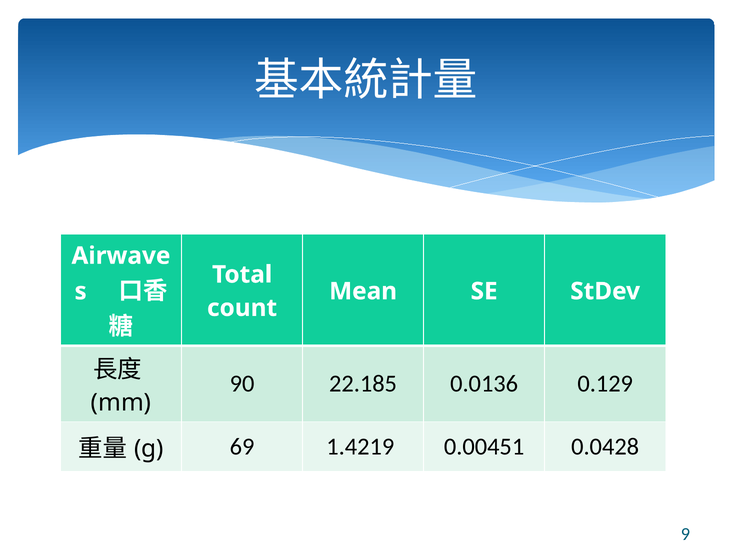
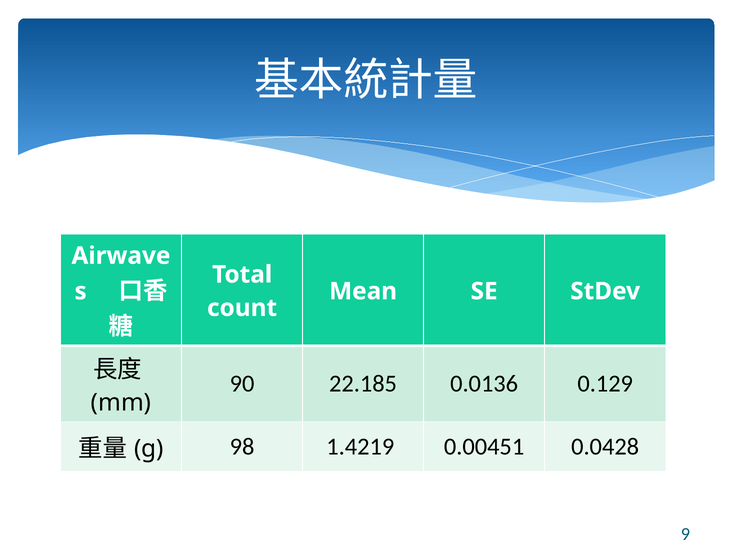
69: 69 -> 98 (242, 447)
